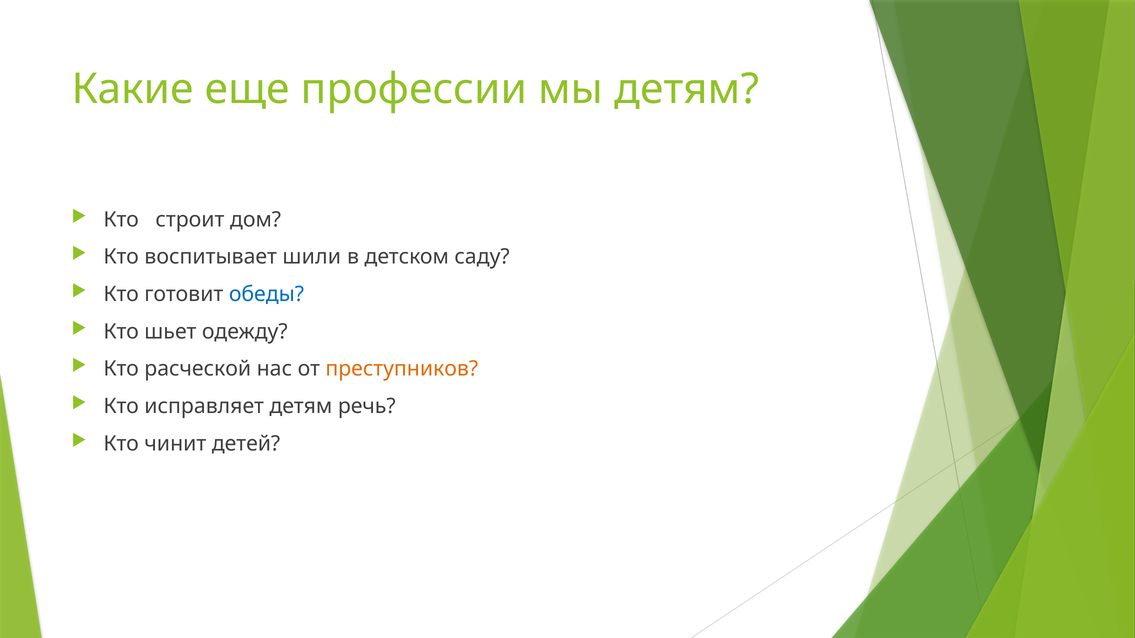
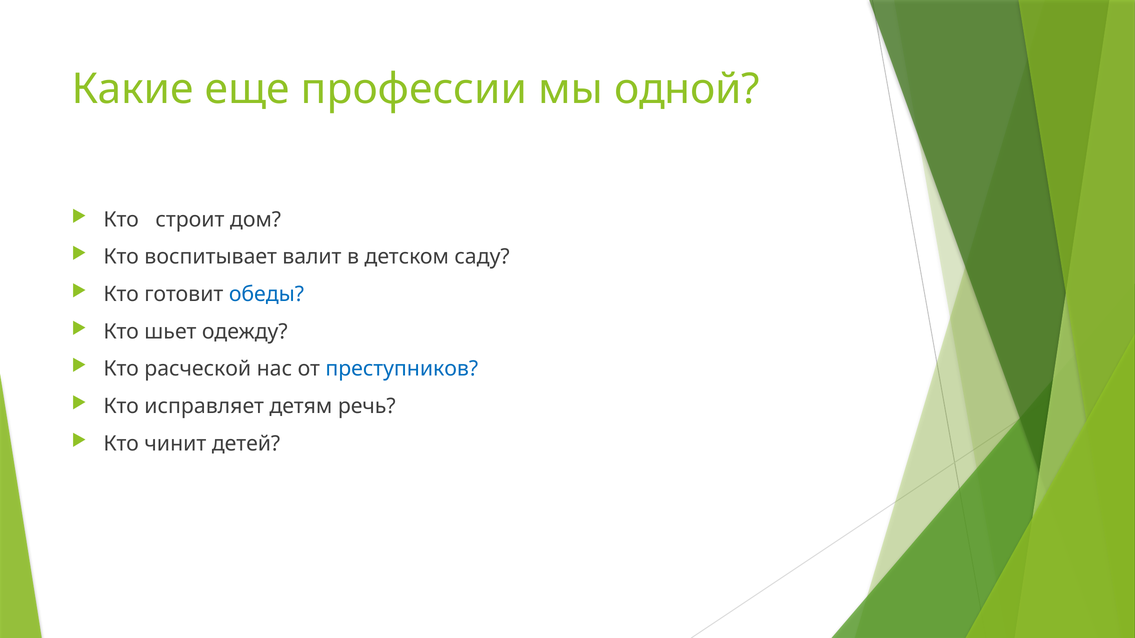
мы детям: детям -> одной (687, 90)
шили: шили -> валит (312, 257)
преступников colour: orange -> blue (402, 369)
